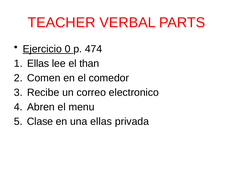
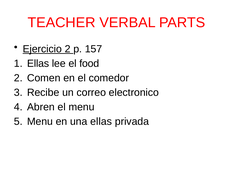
Ejercicio 0: 0 -> 2 (68, 49)
474: 474 -> 157 (94, 49)
than: than -> food (89, 63)
Clase: Clase -> Menu (40, 121)
